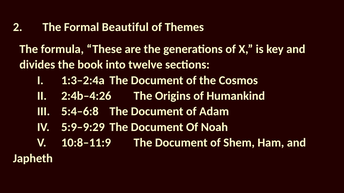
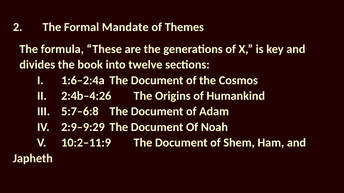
Beautiful: Beautiful -> Mandate (125, 27)
1:3–2:4a: 1:3–2:4a -> 1:6–2:4a (83, 81)
5:4–6:8: 5:4–6:8 -> 5:7–6:8 (80, 112)
5:9–9:29: 5:9–9:29 -> 2:9–9:29 (83, 127)
10:8–11:9: 10:8–11:9 -> 10:2–11:9 (86, 143)
